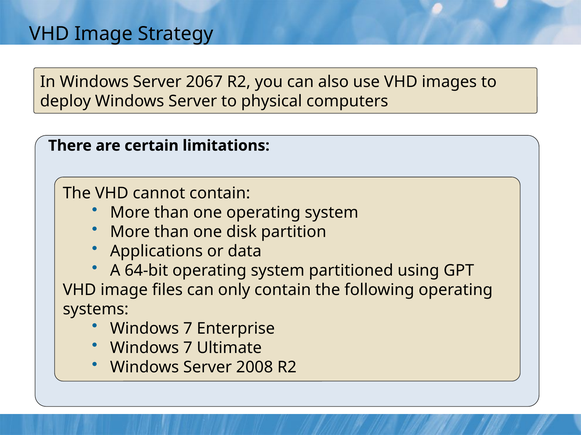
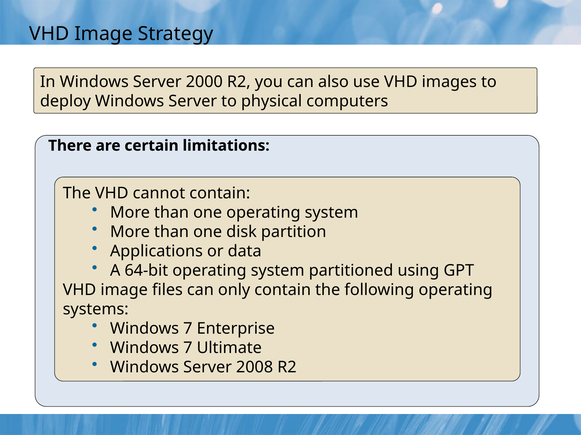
2067: 2067 -> 2000 (204, 82)
